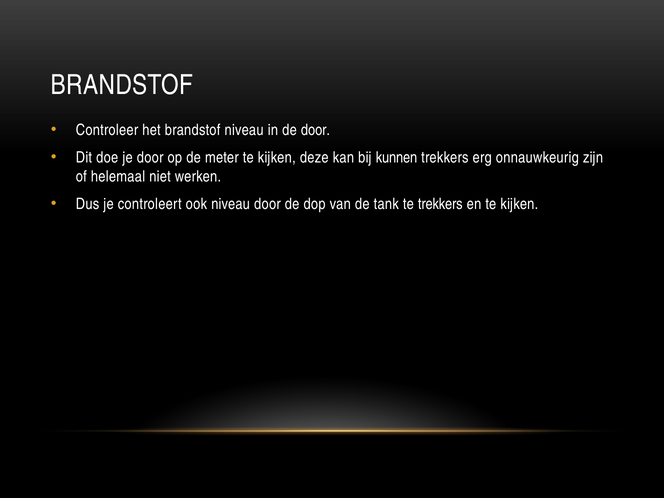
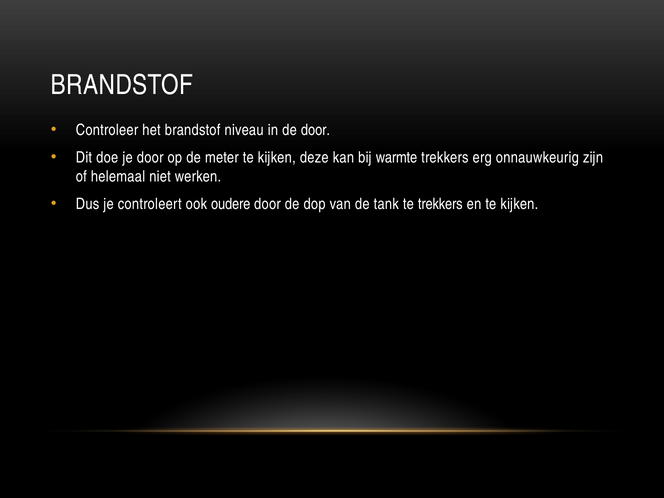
kunnen: kunnen -> warmte (396, 158)
ook niveau: niveau -> oudere (231, 204)
